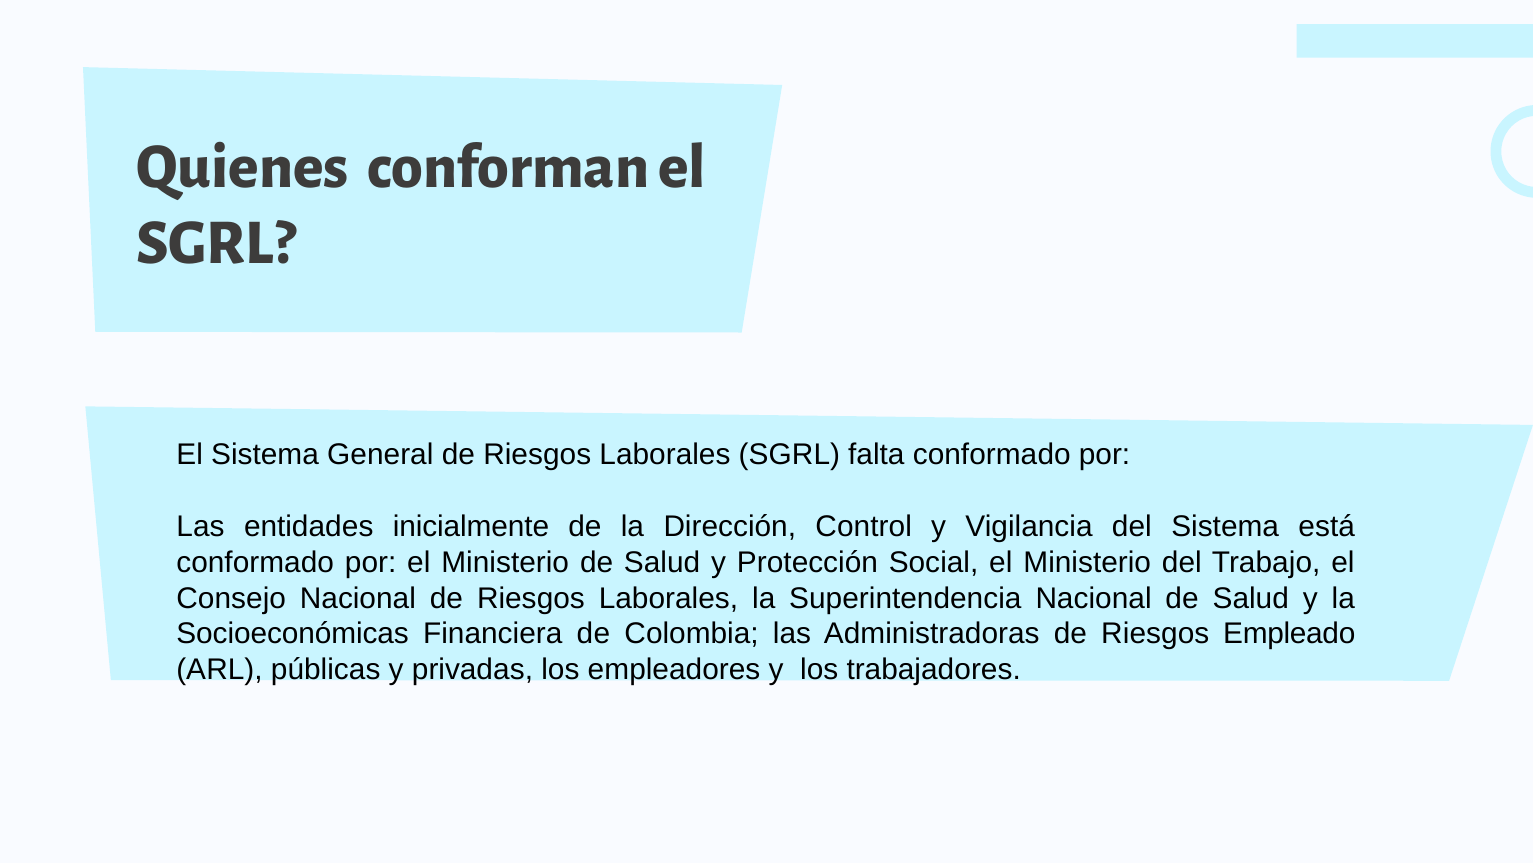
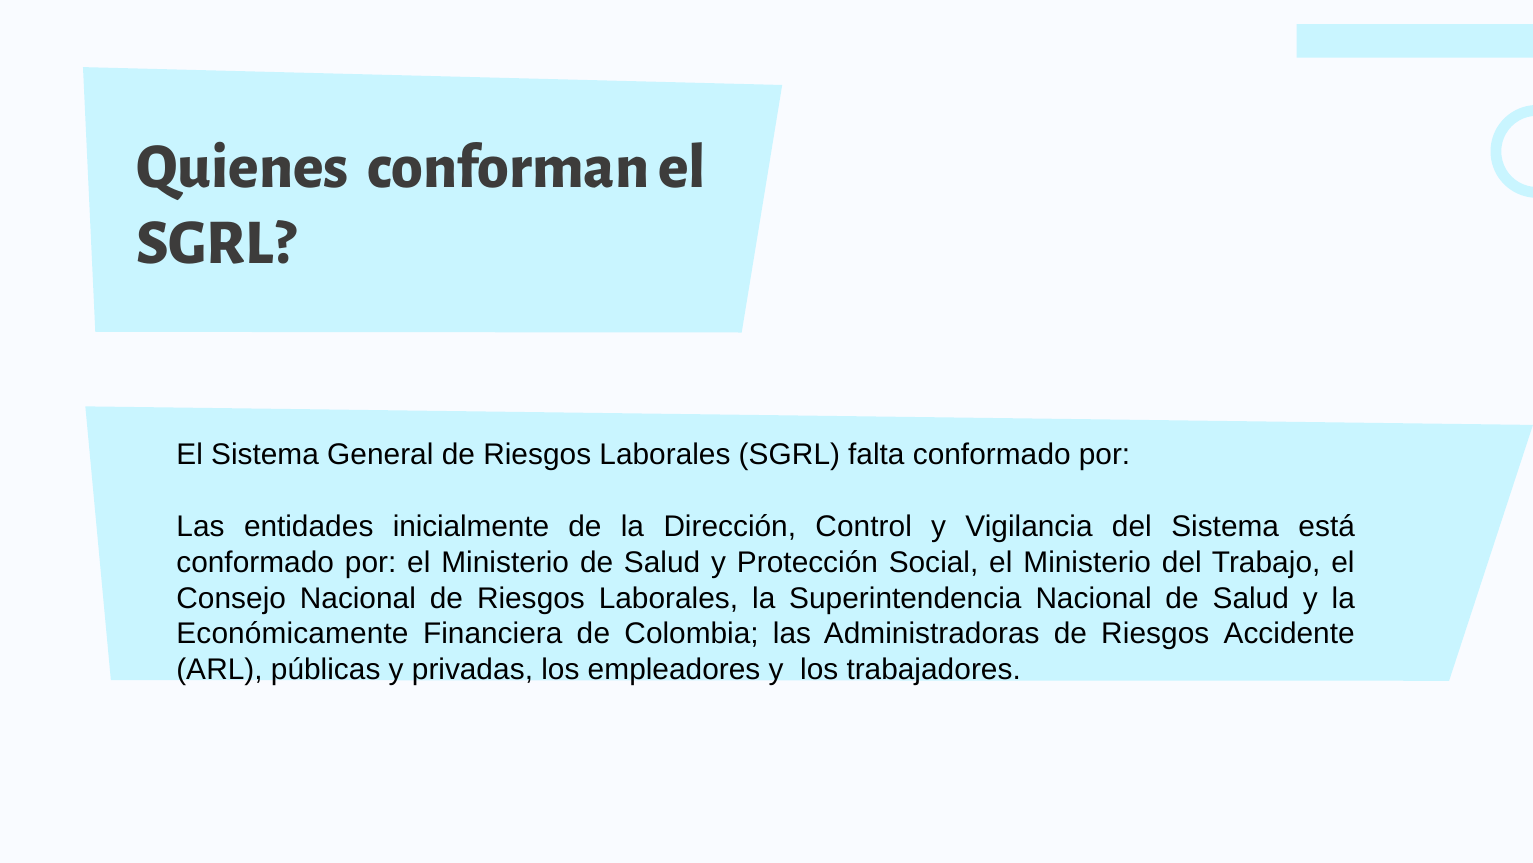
Socioeconómicas: Socioeconómicas -> Económicamente (292, 634)
Empleado: Empleado -> Accidente (1289, 634)
